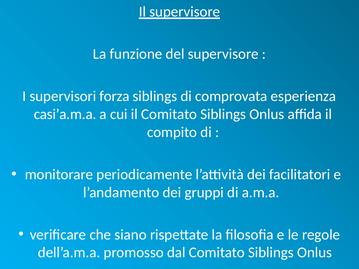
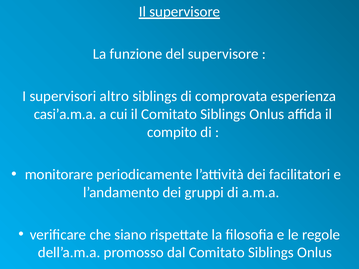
forza: forza -> altro (114, 96)
